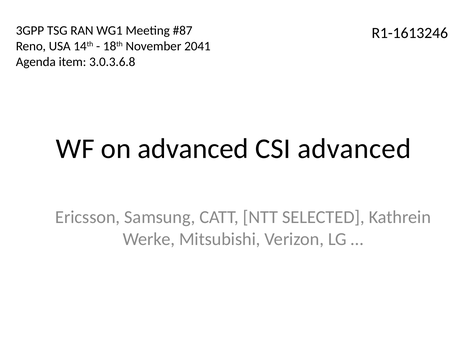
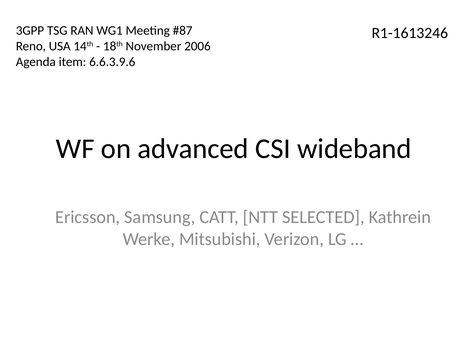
2041: 2041 -> 2006 (197, 46)
3.0.3.6.8: 3.0.3.6.8 -> 6.6.3.9.6 (112, 62)
CSI advanced: advanced -> wideband (354, 149)
